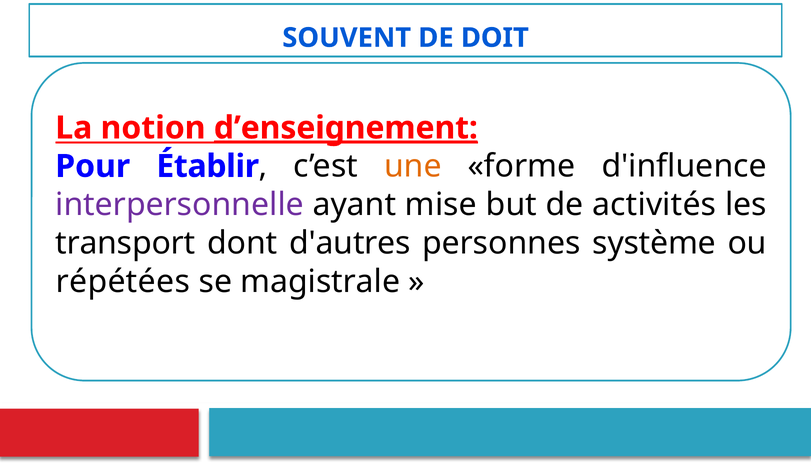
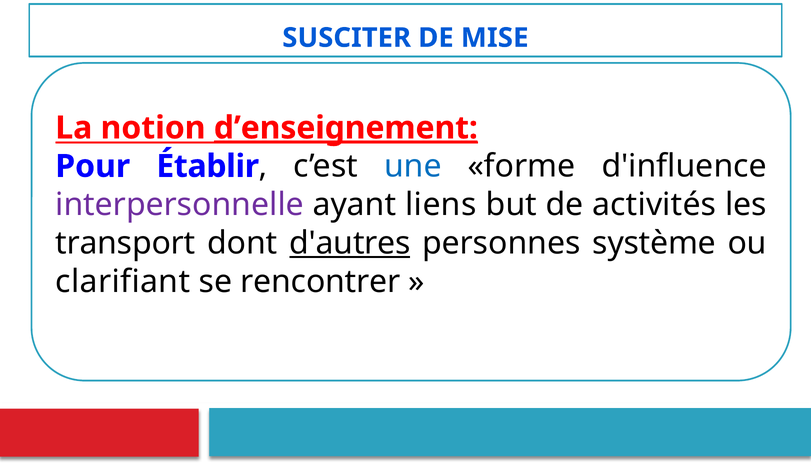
SOUVENT: SOUVENT -> SUSCITER (347, 38)
DOIT: DOIT -> MISE (495, 38)
une colour: orange -> blue (413, 166)
mise: mise -> liens (441, 205)
d'autres underline: none -> present (350, 243)
répétées: répétées -> clarifiant (123, 282)
magistrale: magistrale -> rencontrer (320, 282)
